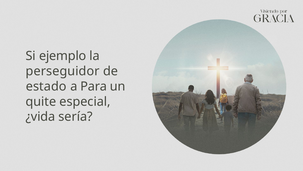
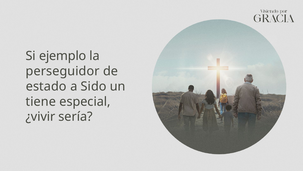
Para: Para -> Sido (94, 86)
quite: quite -> tiene (41, 101)
¿vida: ¿vida -> ¿vivir (40, 116)
